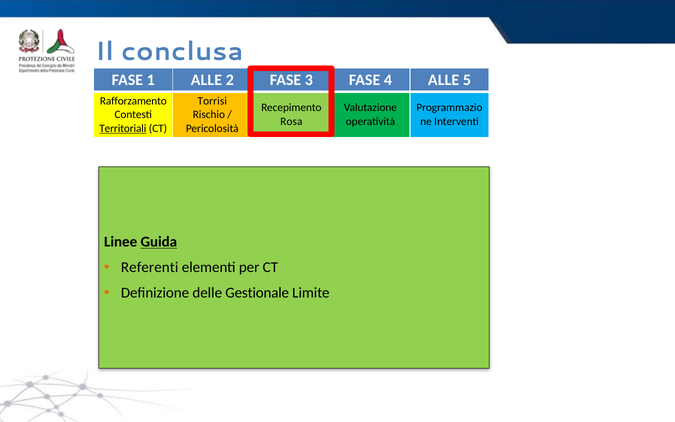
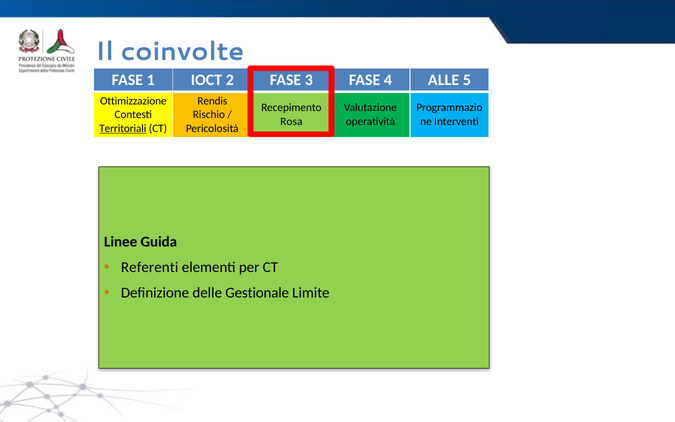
conclusa: conclusa -> coinvolte (183, 52)
1 ALLE: ALLE -> IOCT (206, 80)
Rafforzamento: Rafforzamento -> Ottimizzazione (133, 101)
Torrisi: Torrisi -> Rendis (212, 101)
Guida underline: present -> none (159, 242)
